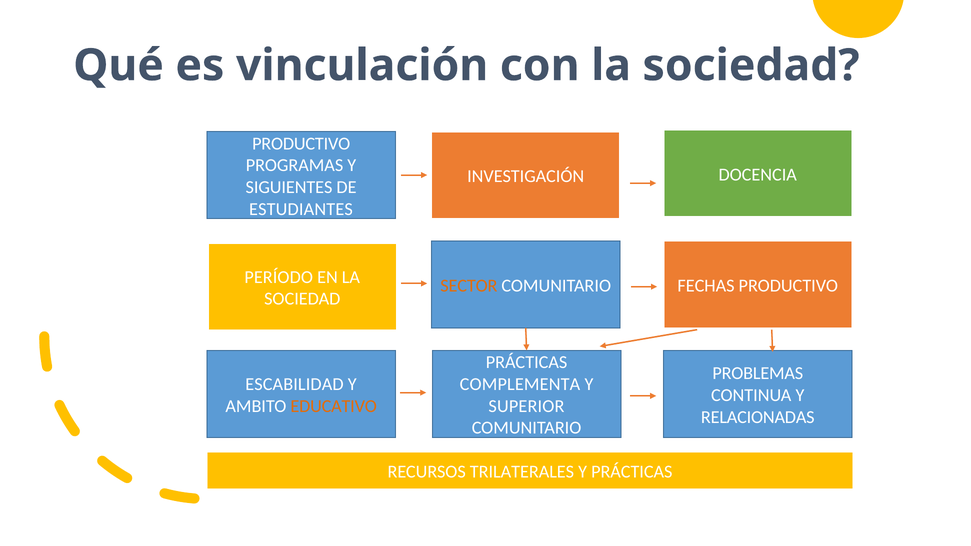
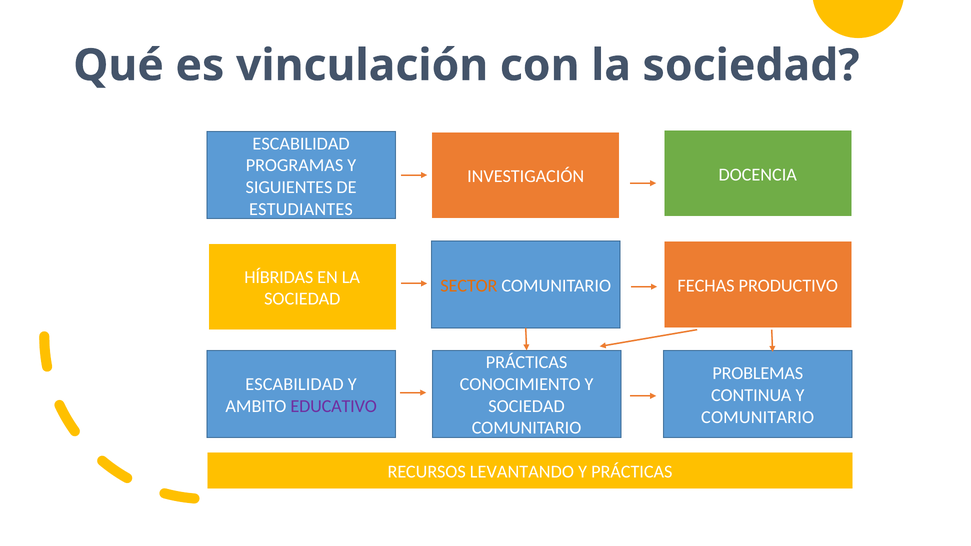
PRODUCTIVO: PRODUCTIVO -> ESCABILIDAD (301, 144)
PERÍODO: PERÍODO -> HÍBRIDAS (279, 277)
COMPLEMENTA: COMPLEMENTA -> CONOCIMIENTO (520, 384)
EDUCATIVO colour: orange -> purple (334, 406)
SUPERIOR: SUPERIOR -> SOCIEDAD (527, 406)
RELACIONADAS: RELACIONADAS -> COMUNITARIO (758, 417)
TRILATERALES: TRILATERALES -> LEVANTANDO (522, 472)
